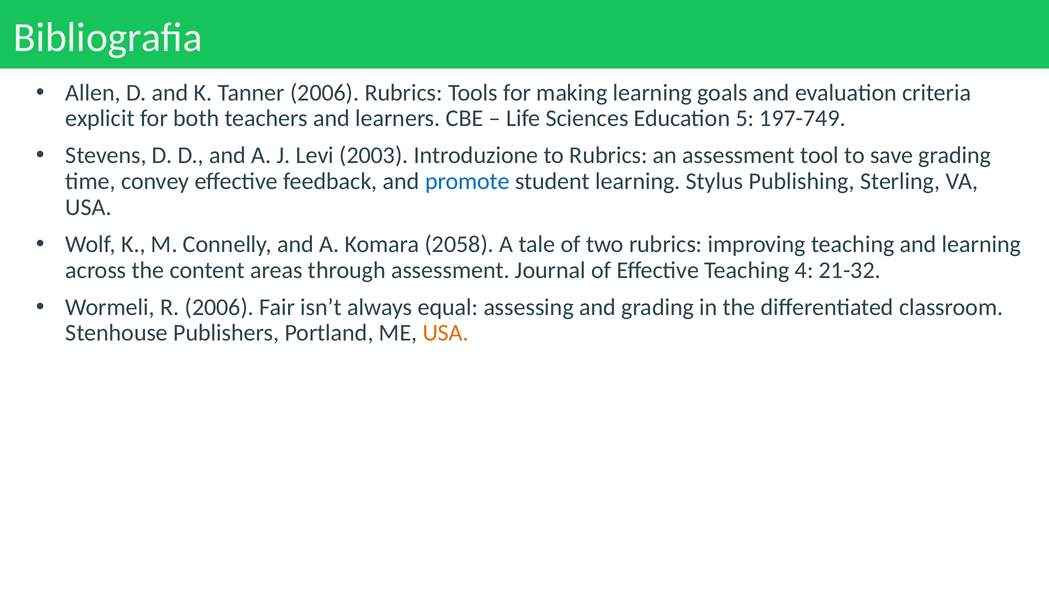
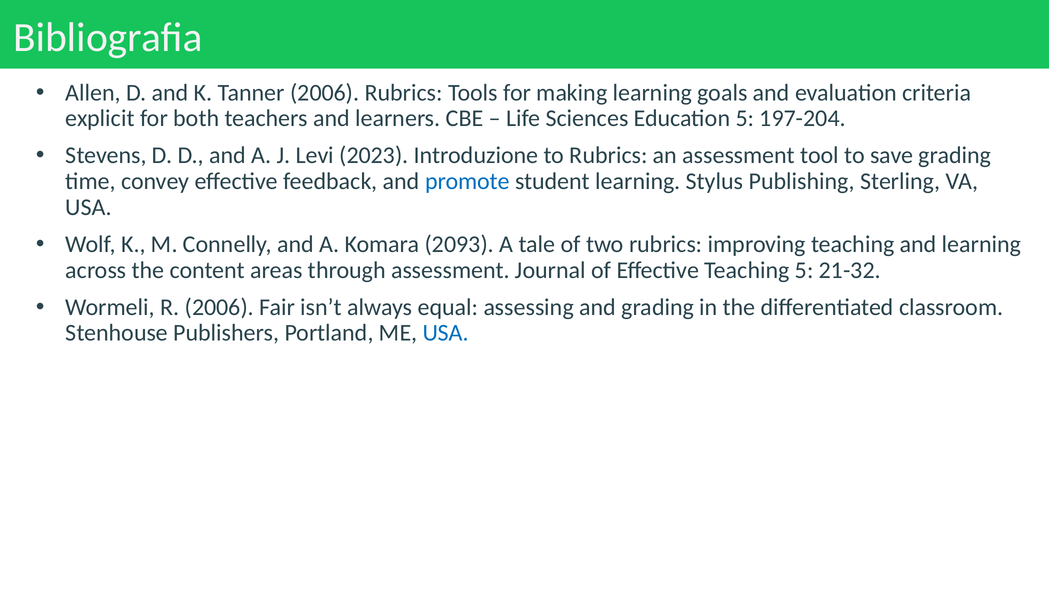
197-749: 197-749 -> 197-204 (803, 119)
2003: 2003 -> 2023 (374, 155)
2058: 2058 -> 2093 (459, 244)
Teaching 4: 4 -> 5 (804, 270)
USA colour: orange -> blue (446, 333)
